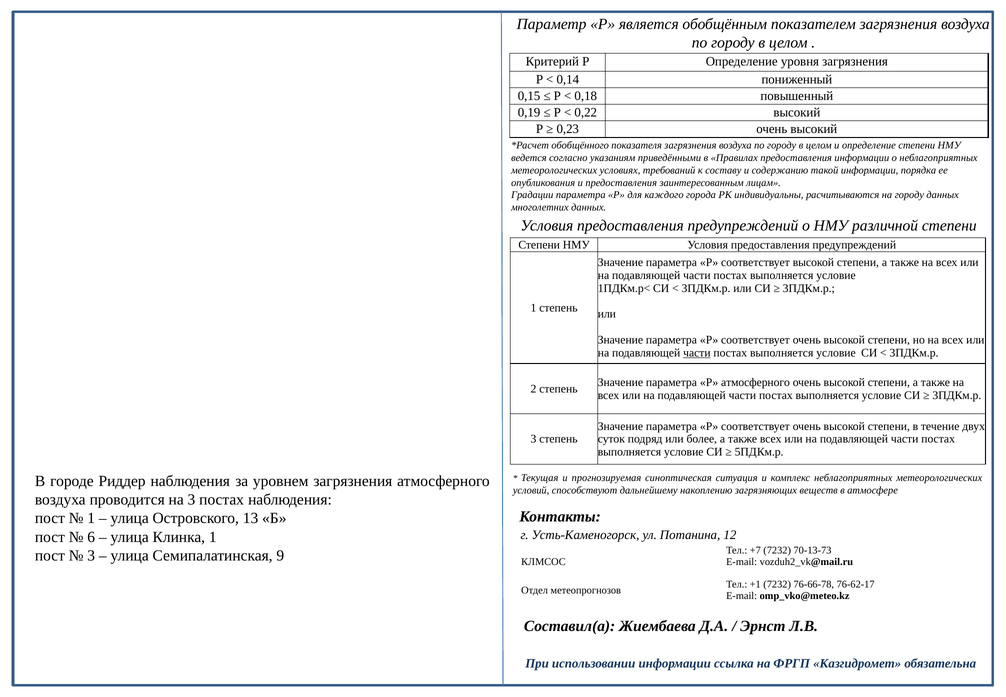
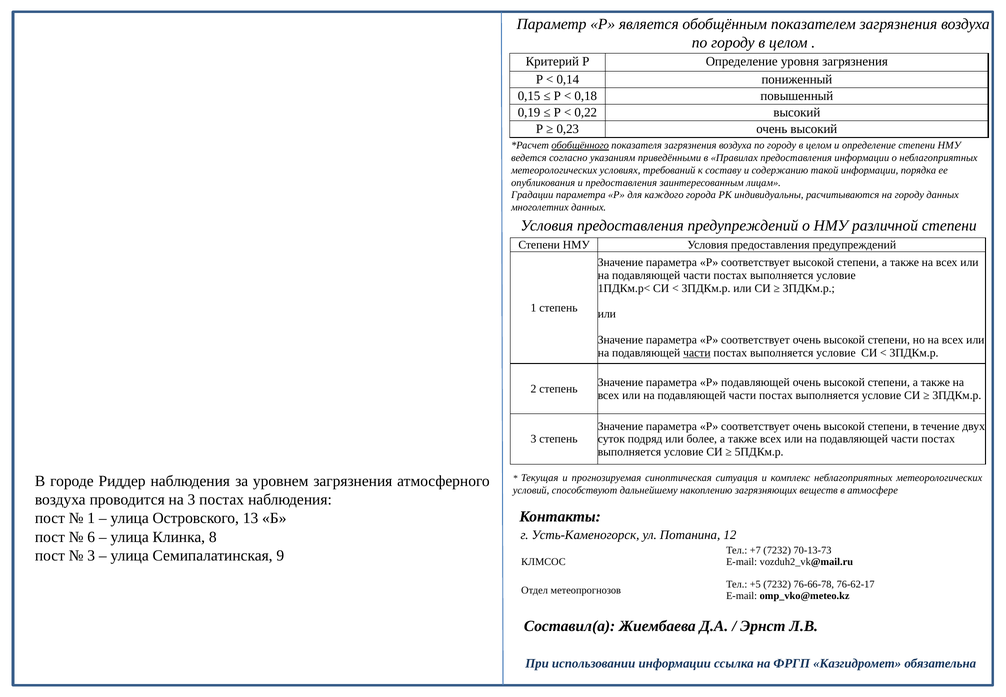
обобщённого underline: none -> present (580, 145)
Р атмосферного: атмосферного -> подавляющей (755, 382)
Клинка 1: 1 -> 8 (213, 536)
+1: +1 -> +5 (755, 584)
